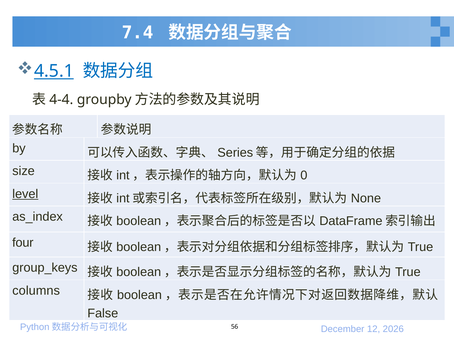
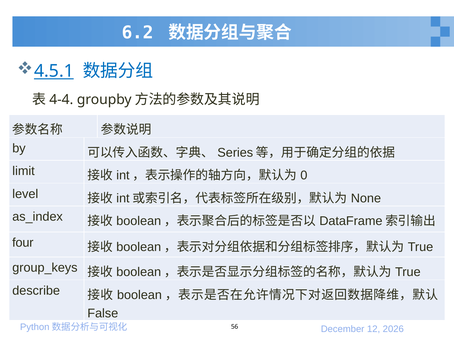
7.4: 7.4 -> 6.2 (138, 33)
size: size -> limit (24, 171)
level underline: present -> none (25, 194)
columns: columns -> describe (36, 291)
